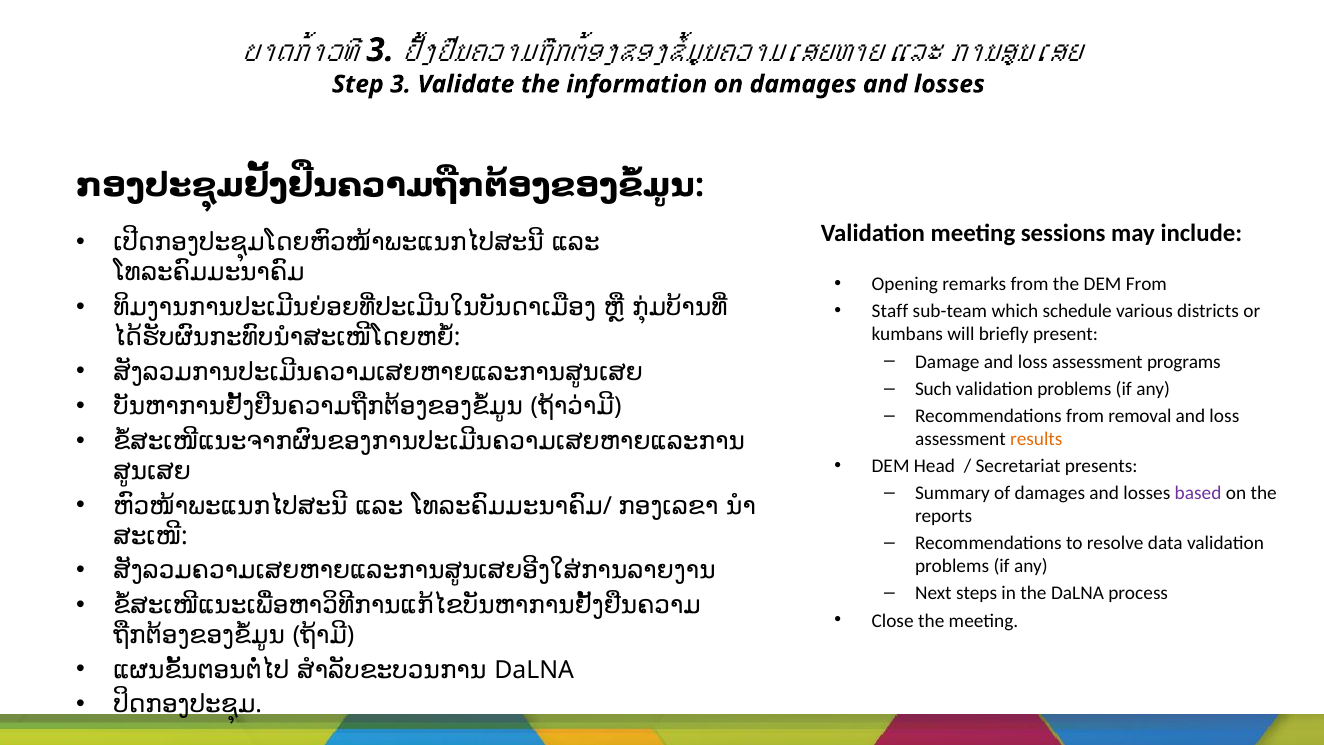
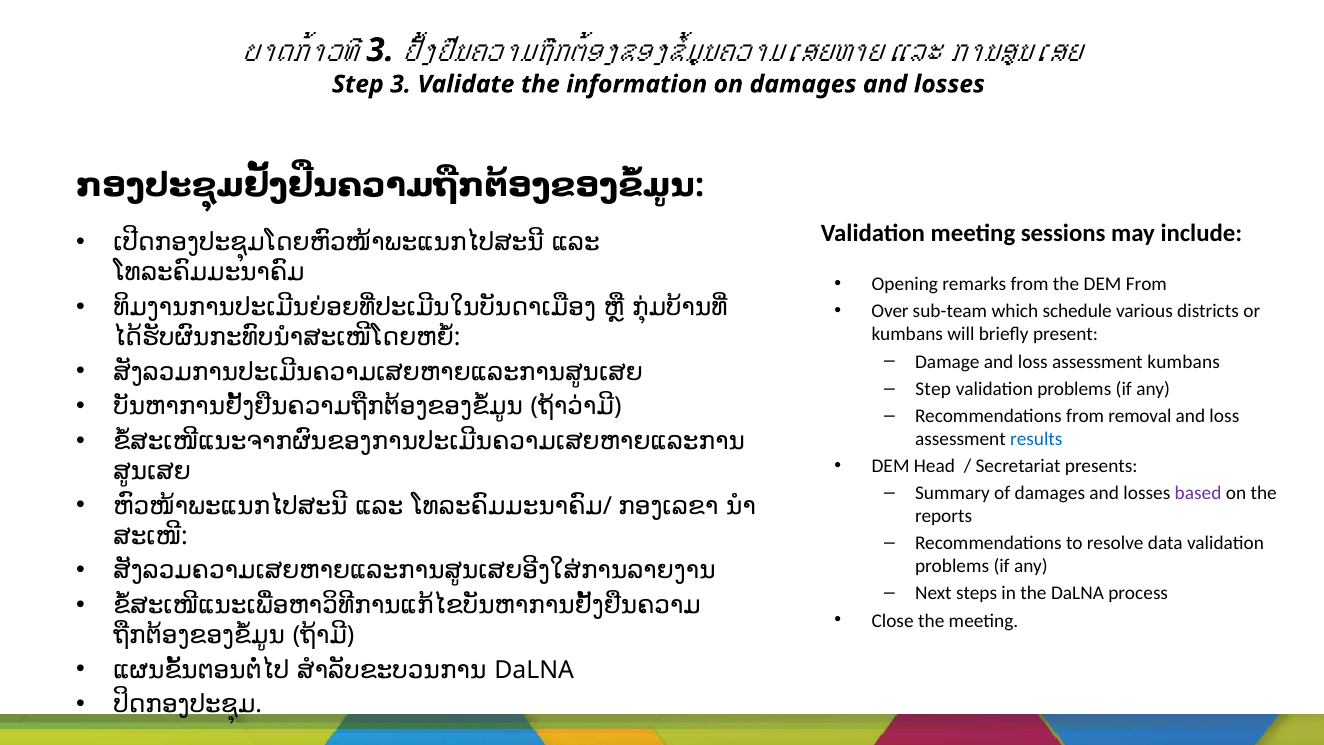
Staff: Staff -> Over (890, 311)
assessment programs: programs -> kumbans (1184, 362)
Such: Such -> Step (933, 389)
results colour: orange -> blue (1036, 439)
